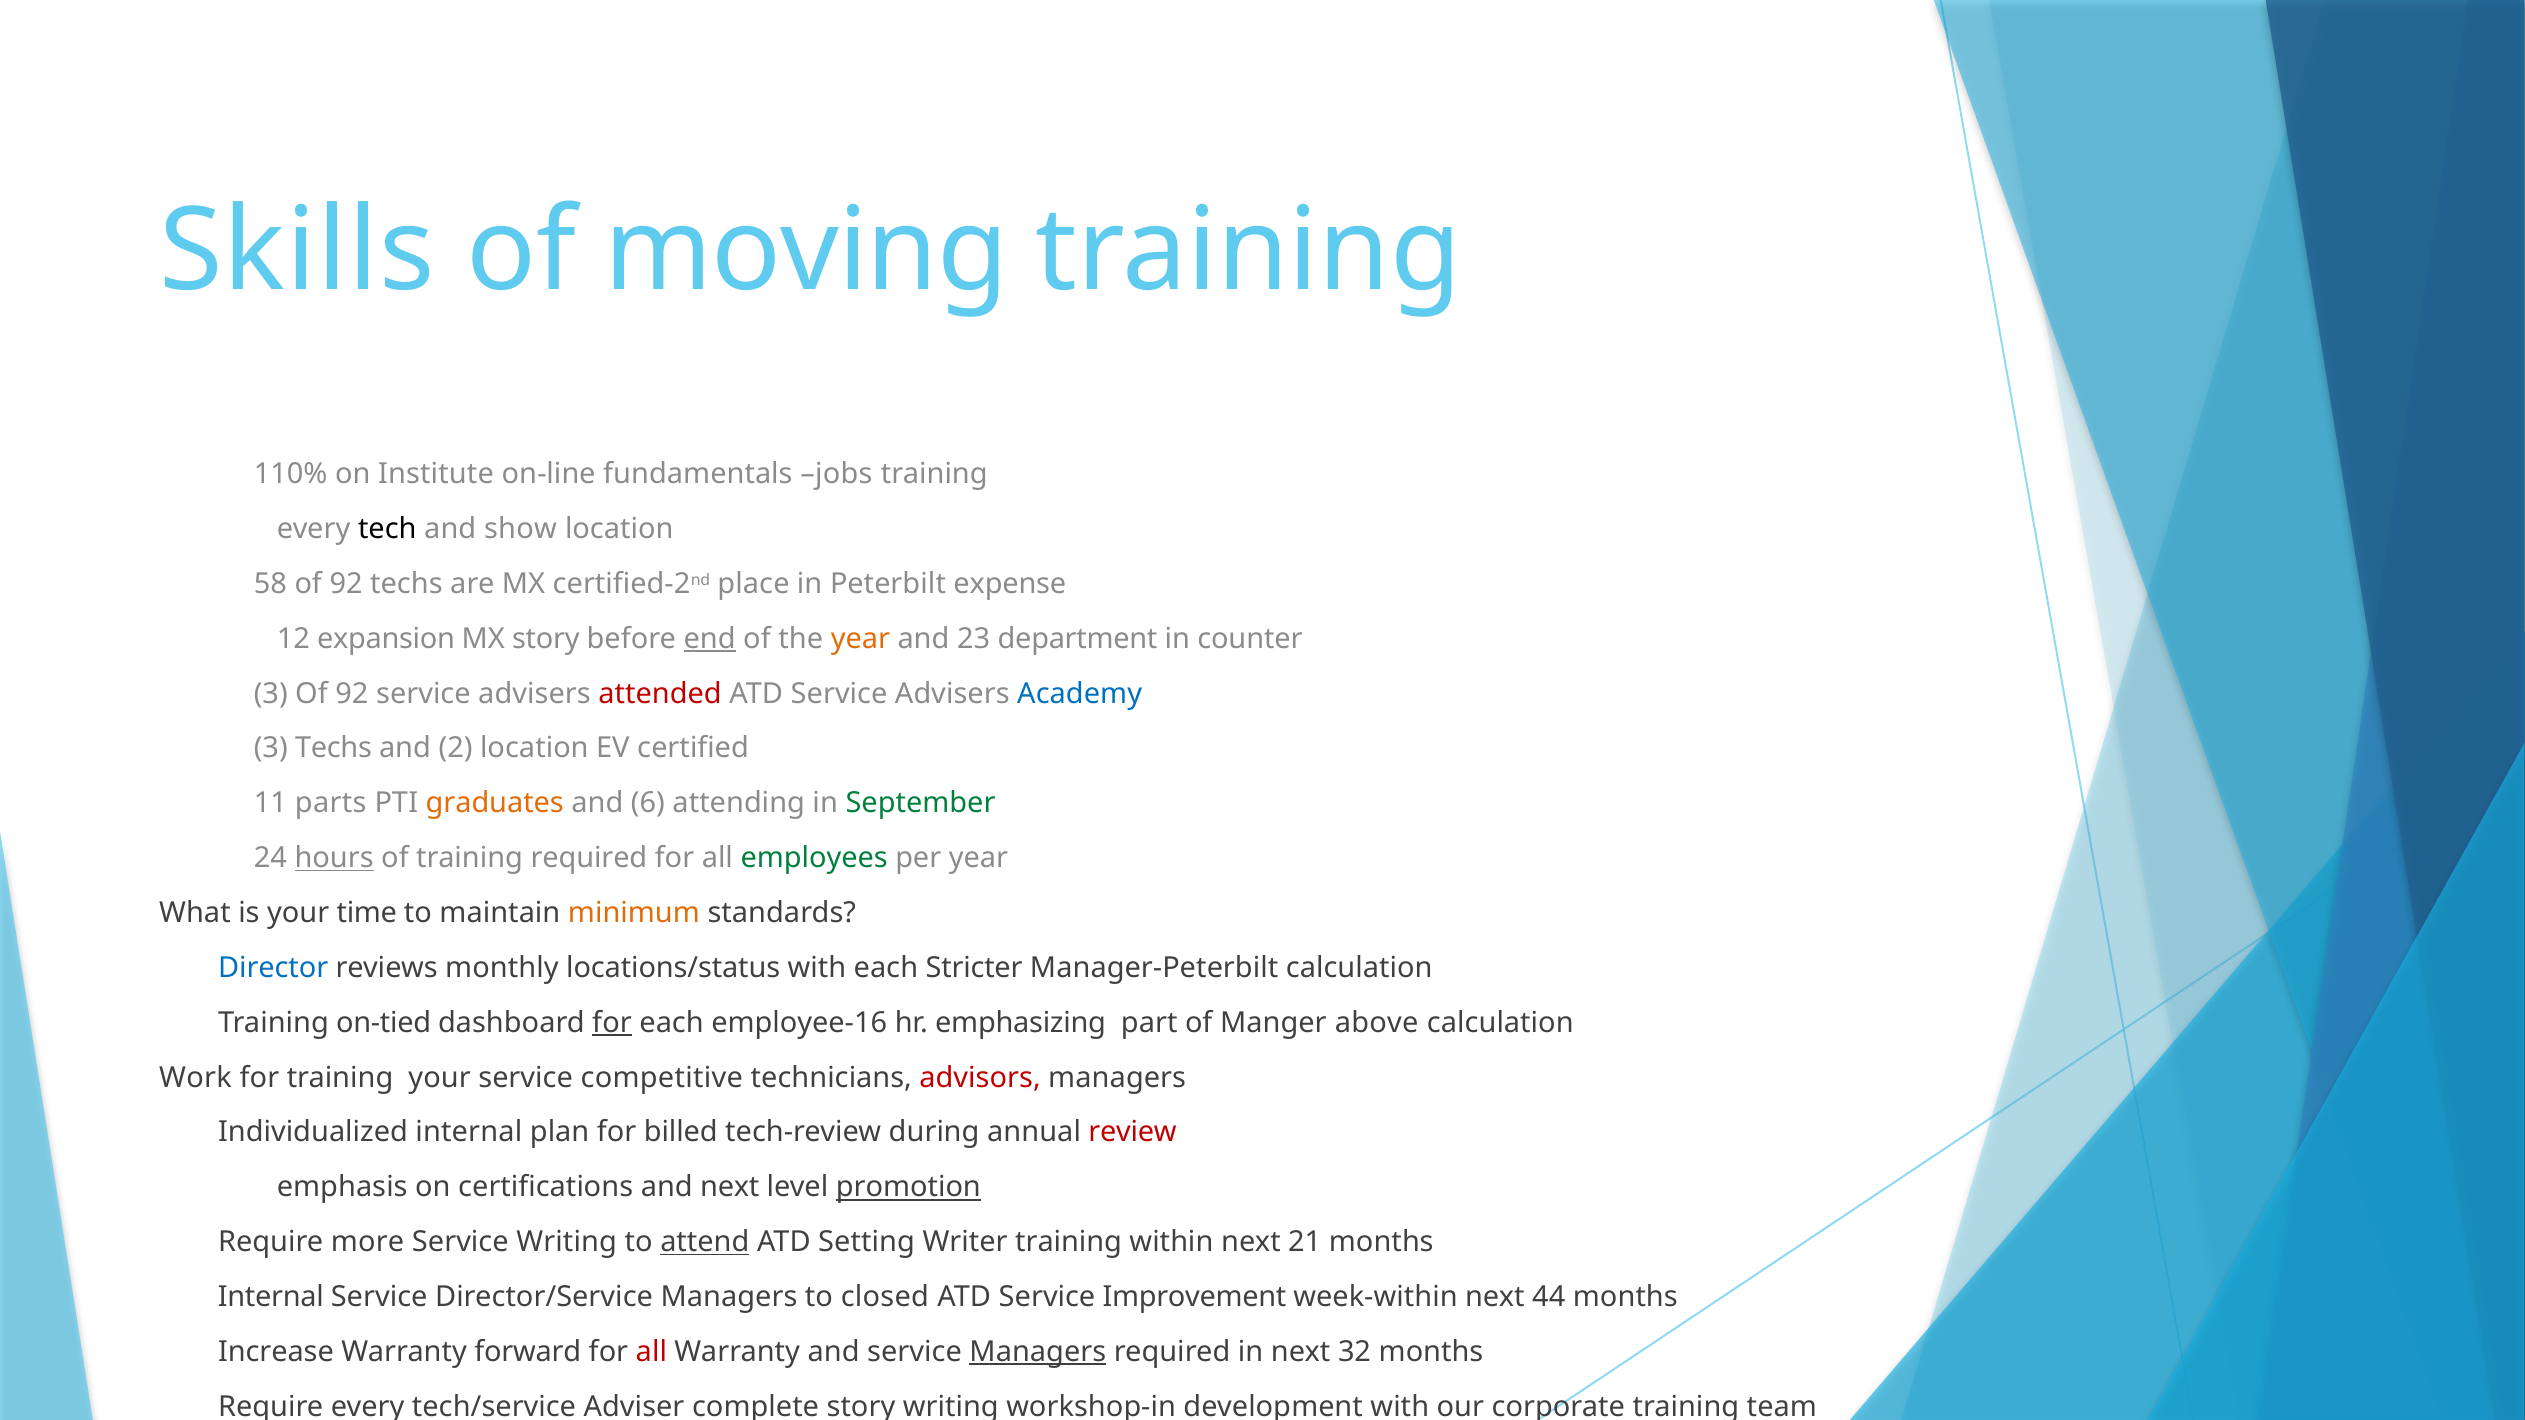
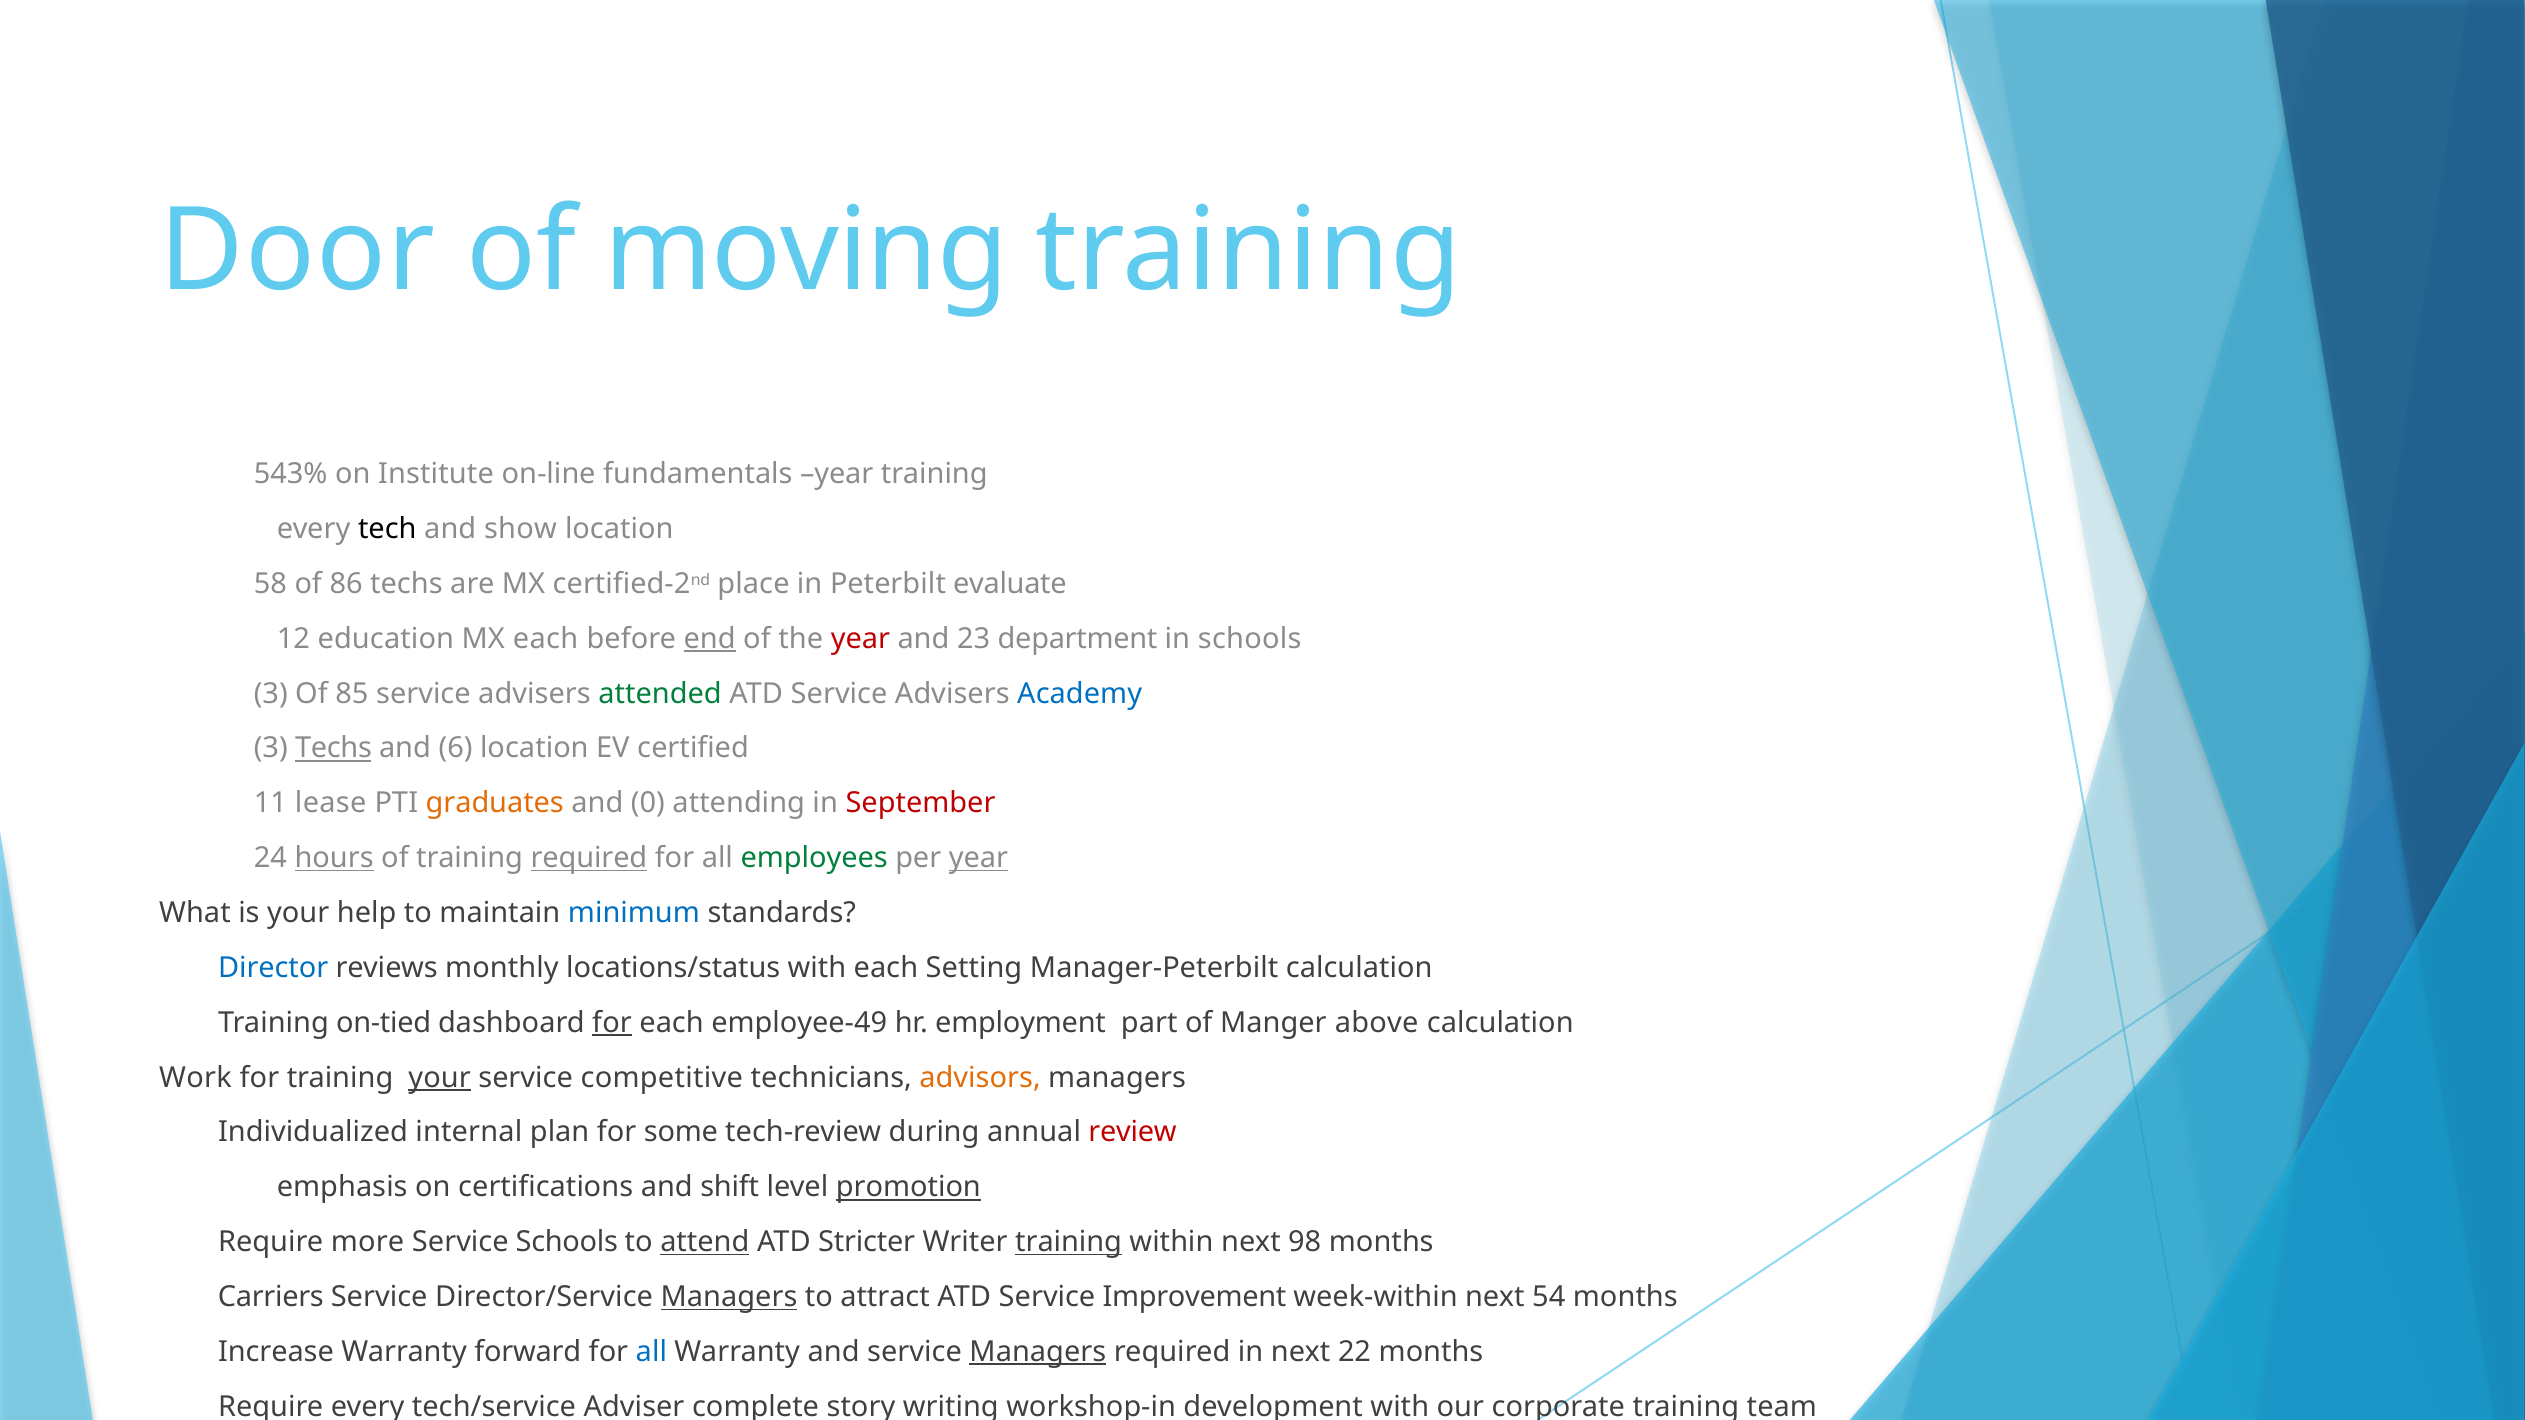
Skills: Skills -> Door (297, 251)
110%: 110% -> 543% (291, 474)
fundamentals jobs: jobs -> year (837, 474)
58 of 92: 92 -> 86 (346, 584)
expense: expense -> evaluate (1010, 584)
expansion: expansion -> education (386, 639)
MX story: story -> each (546, 639)
year colour: orange -> red (860, 639)
in counter: counter -> schools (1250, 639)
3 Of 92: 92 -> 85 (352, 694)
attended colour: red -> green (660, 694)
Techs underline: none -> present (333, 749)
2: 2 -> 6 (456, 749)
parts: parts -> lease (331, 803)
6: 6 -> 0 (648, 803)
September colour: green -> red (921, 803)
required underline: none -> present (589, 858)
year underline: none -> present (979, 858)
time: time -> help (367, 913)
minimum colour: orange -> blue (634, 913)
Stricter: Stricter -> Setting (974, 968)
employee-16: employee-16 -> employee-49 (799, 1023)
emphasizing: emphasizing -> employment (1021, 1023)
your underline: none -> present (440, 1078)
advisors colour: red -> orange (980, 1078)
billed: billed -> some (681, 1133)
and next: next -> shift (730, 1188)
Service Writing: Writing -> Schools (567, 1242)
Setting: Setting -> Stricter (867, 1242)
training underline: none -> present (1069, 1242)
21: 21 -> 98 (1305, 1242)
Internal: Internal -> Carriers (271, 1297)
Managers underline: none -> present (729, 1297)
closed: closed -> attract (885, 1297)
44: 44 -> 54 (1549, 1297)
all colour: red -> blue (651, 1352)
32: 32 -> 22 (1355, 1352)
